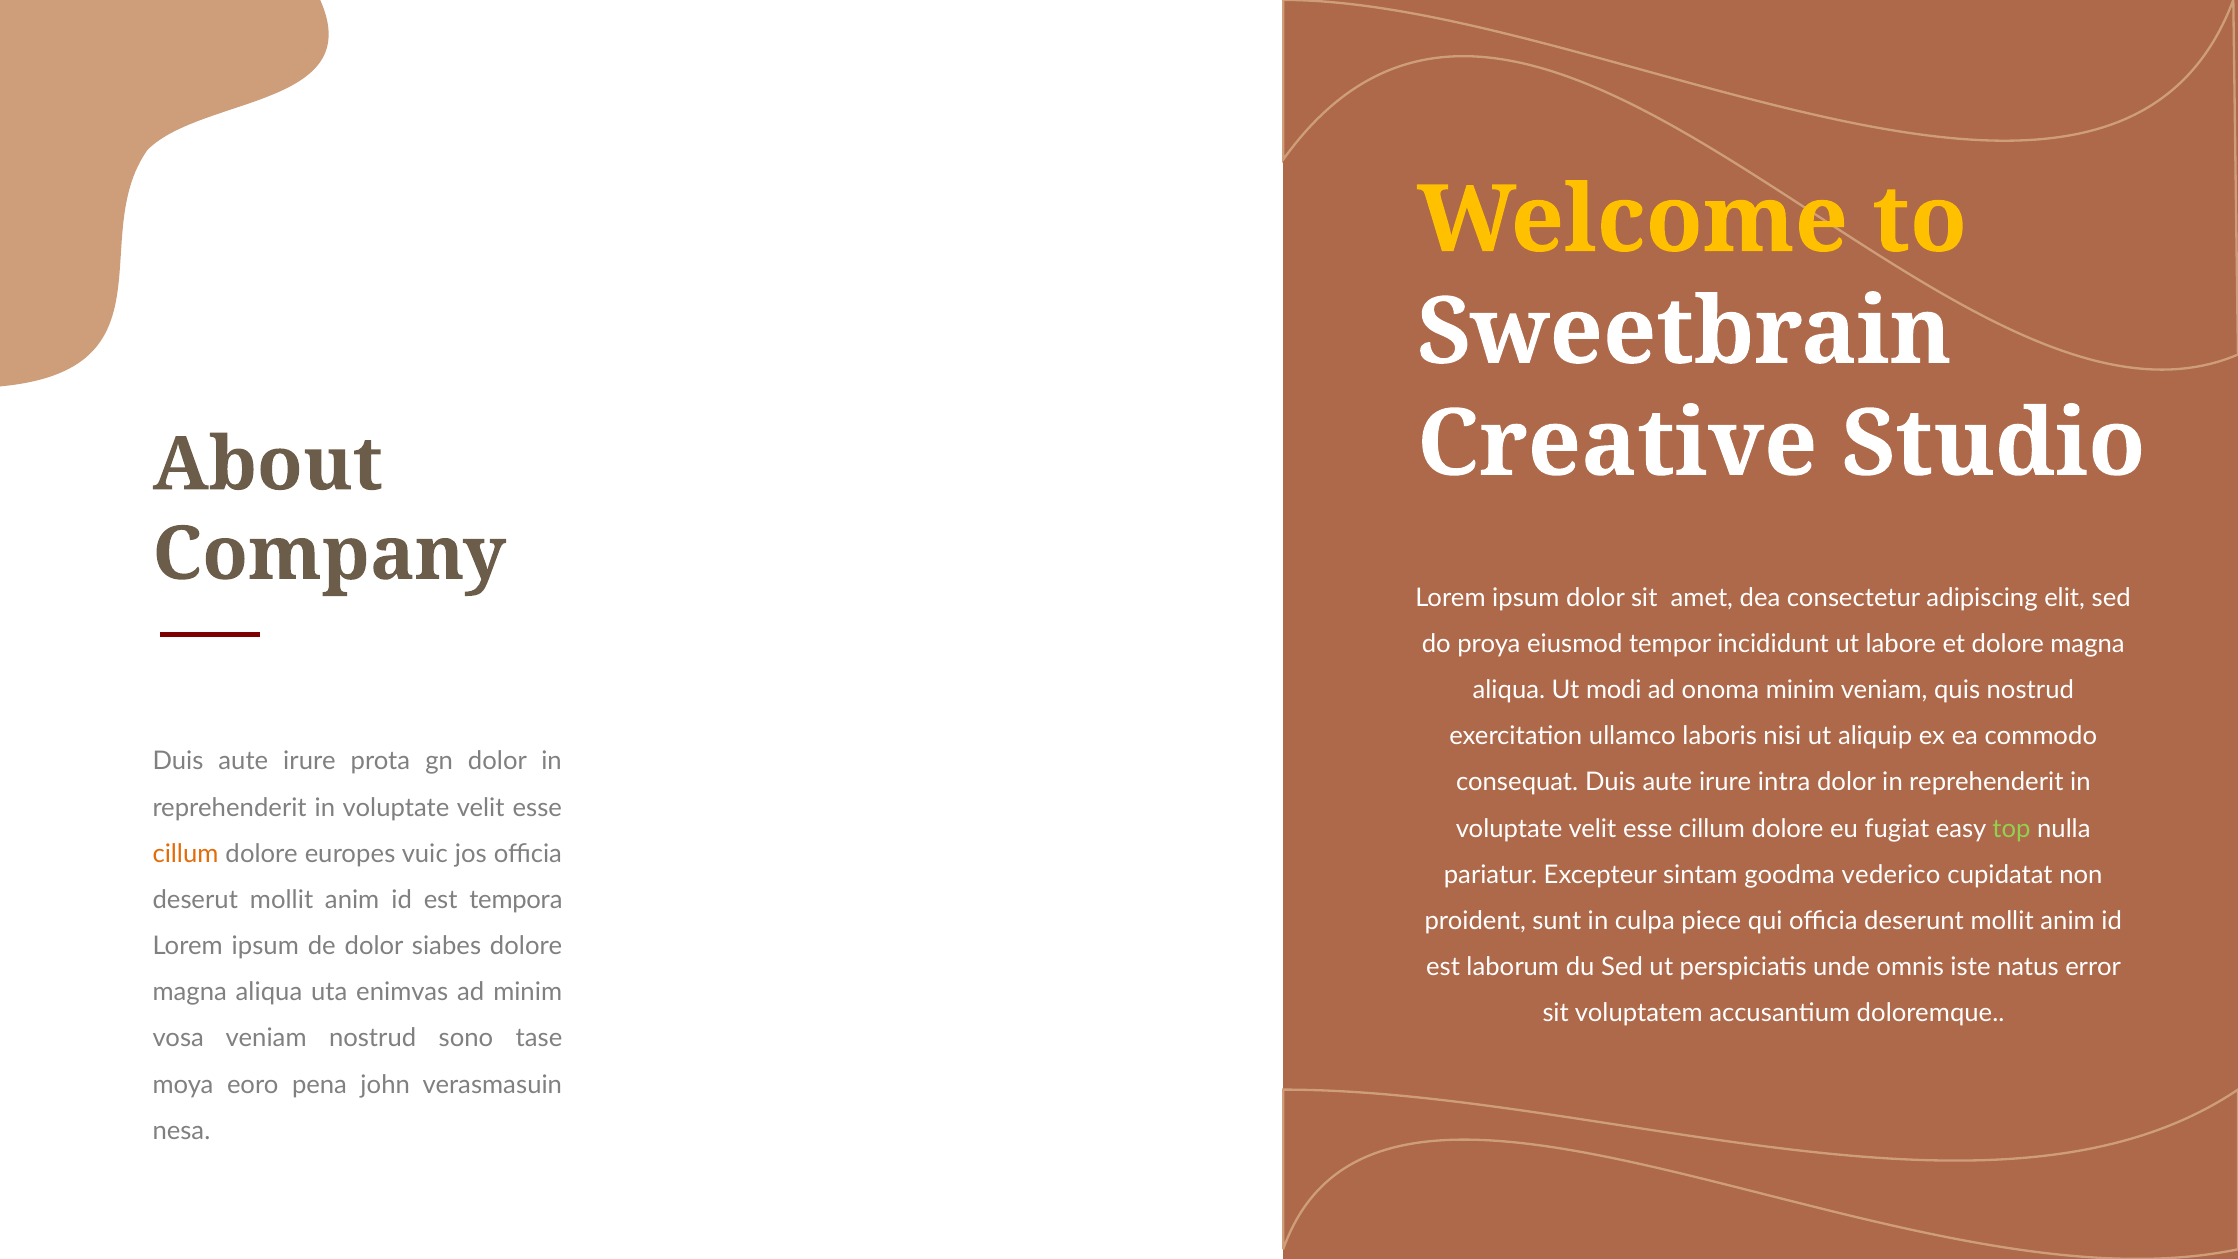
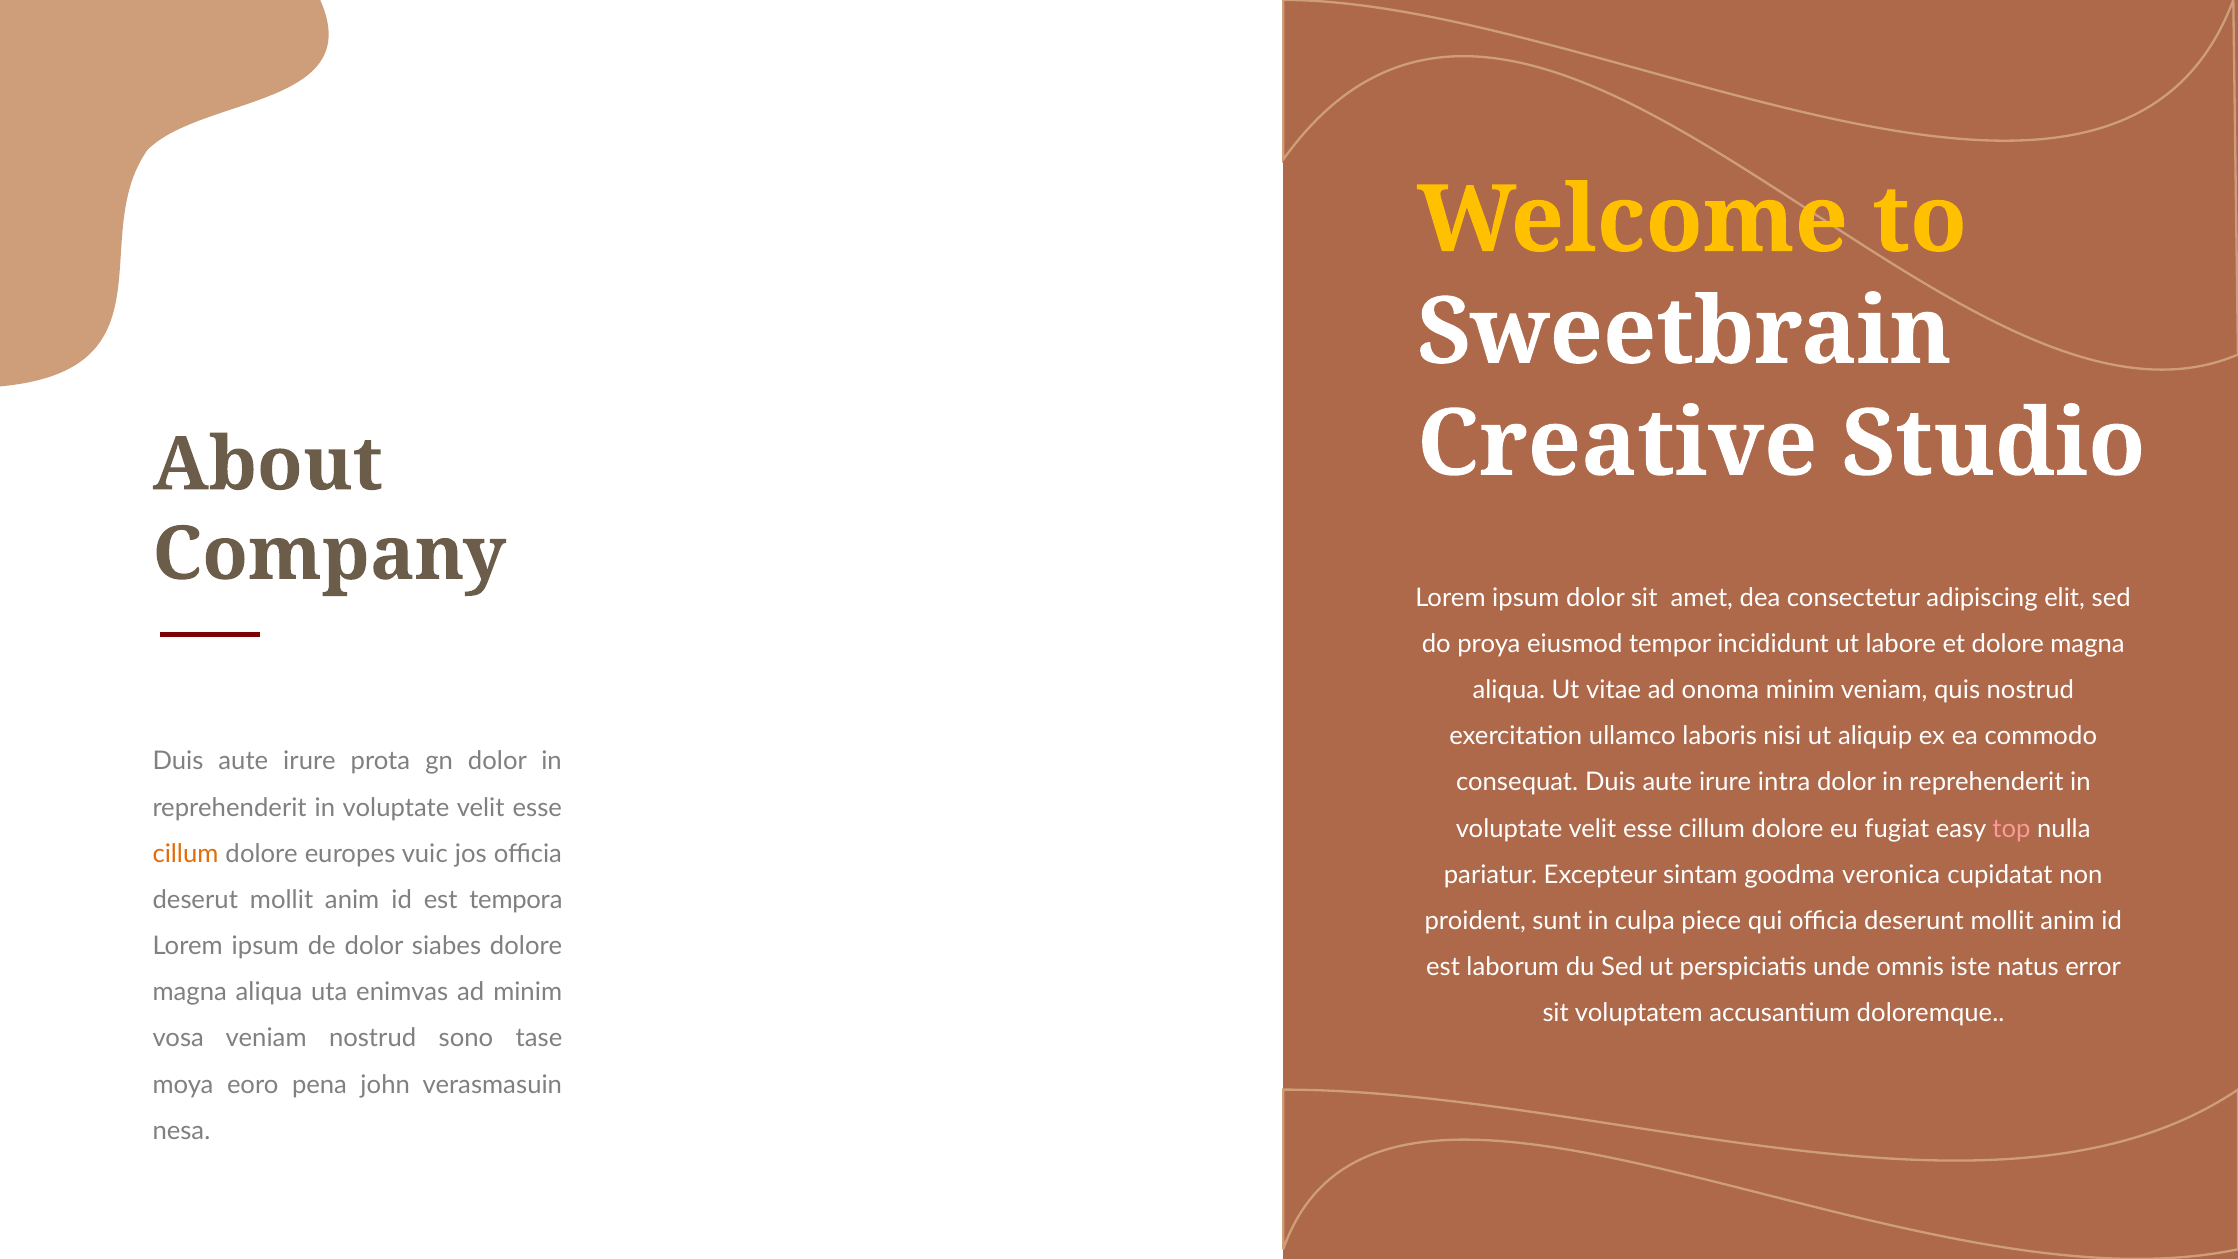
modi: modi -> vitae (1614, 690)
top colour: light green -> pink (2011, 829)
vederico: vederico -> veronica (1891, 875)
